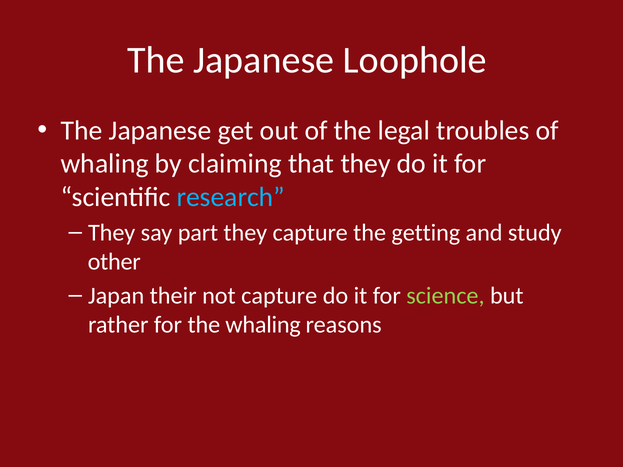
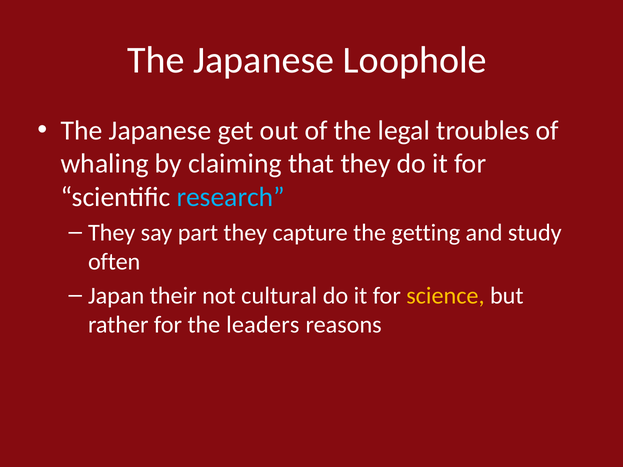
other: other -> often (114, 262)
not capture: capture -> cultural (279, 296)
science colour: light green -> yellow (445, 296)
the whaling: whaling -> leaders (263, 325)
